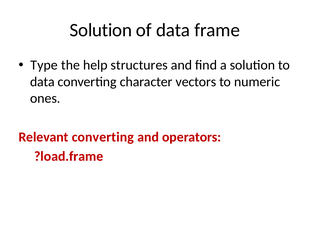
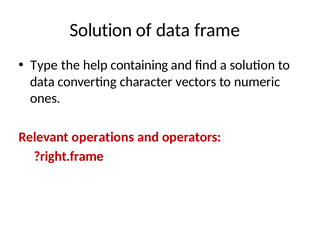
structures: structures -> containing (139, 65)
Relevant converting: converting -> operations (103, 137)
?load.frame: ?load.frame -> ?right.frame (69, 156)
